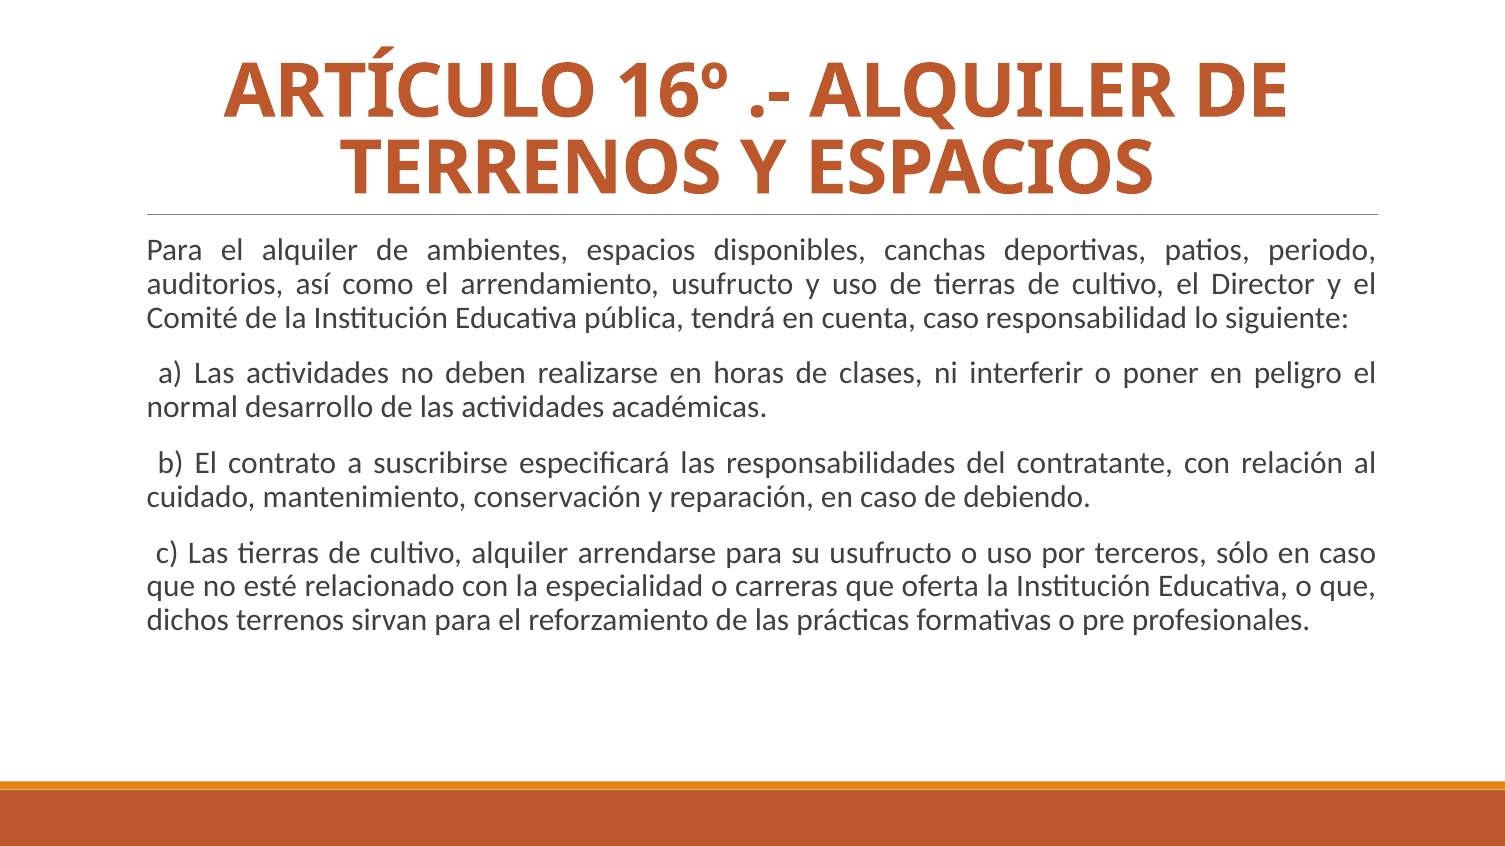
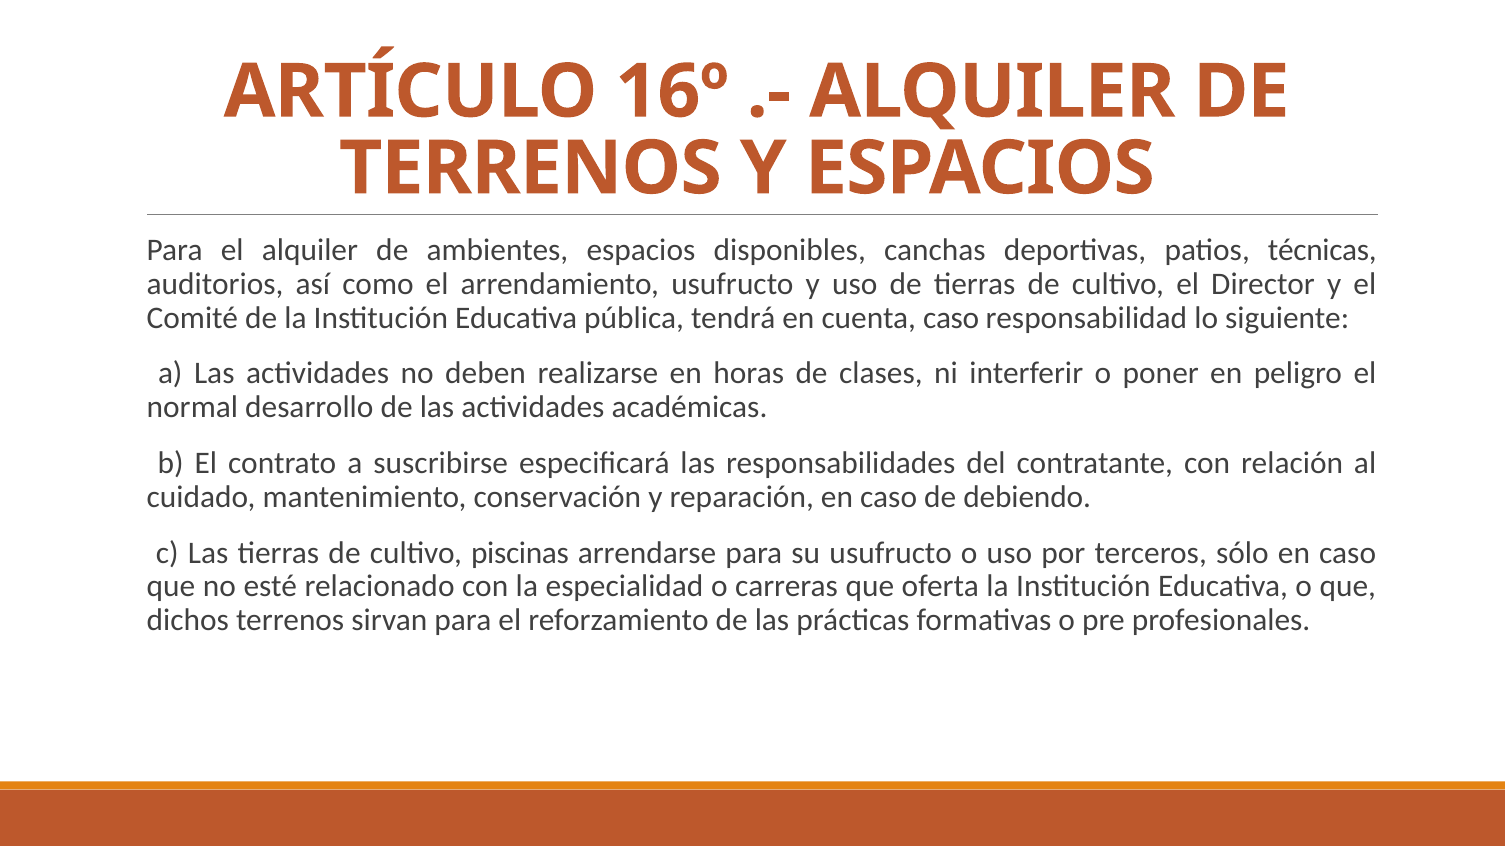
periodo: periodo -> técnicas (1322, 250)
cultivo alquiler: alquiler -> piscinas (520, 553)
